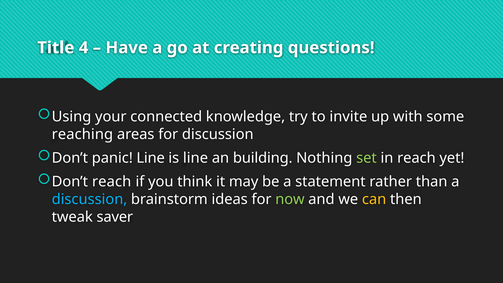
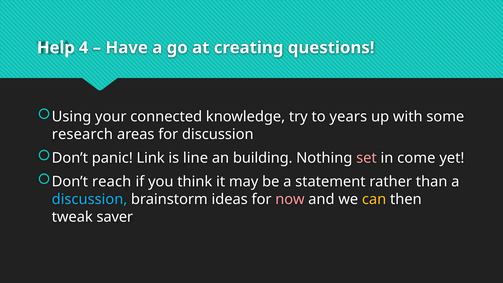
Title: Title -> Help (56, 48)
invite: invite -> years (348, 117)
reaching: reaching -> research (82, 134)
panic Line: Line -> Link (151, 158)
set colour: light green -> pink (366, 158)
in reach: reach -> come (416, 158)
now colour: light green -> pink (290, 199)
